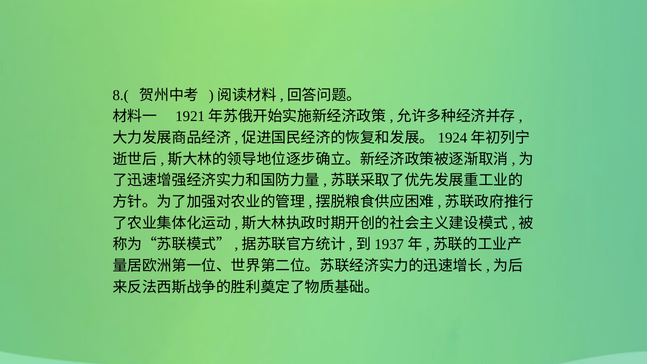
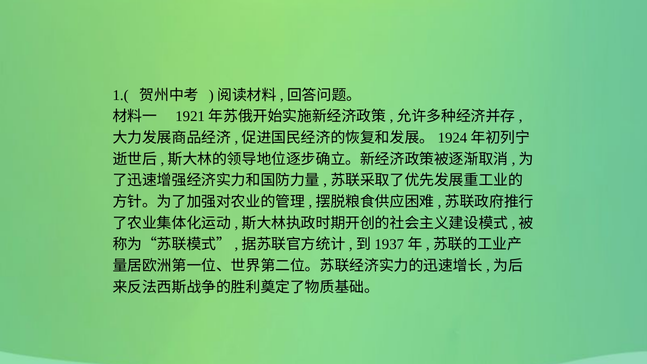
8.(: 8.( -> 1.( (121, 95)
